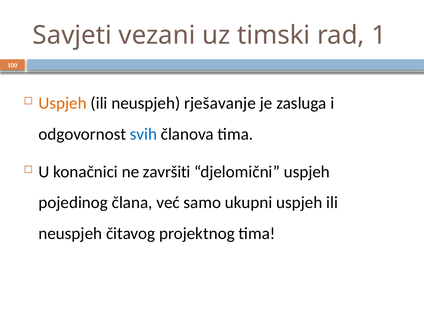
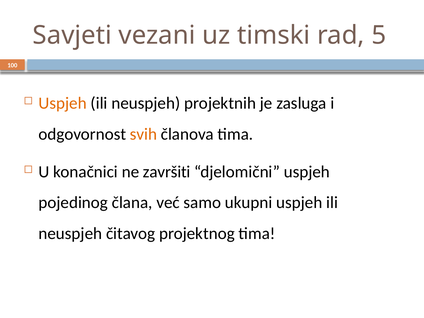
1: 1 -> 5 (379, 35)
rješavanje: rješavanje -> projektnih (220, 103)
svih colour: blue -> orange (143, 134)
